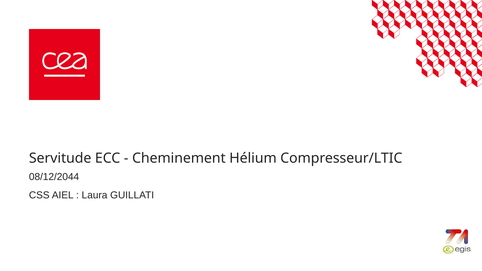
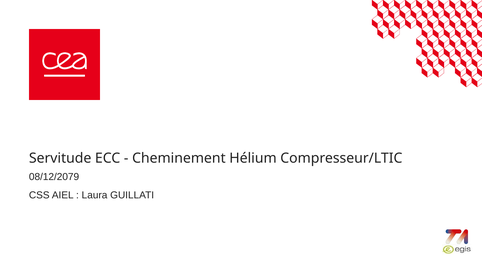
08/12/2044: 08/12/2044 -> 08/12/2079 (54, 177)
